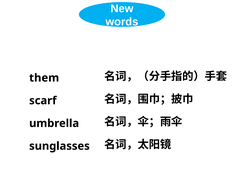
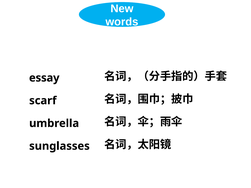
them: them -> essay (44, 78)
